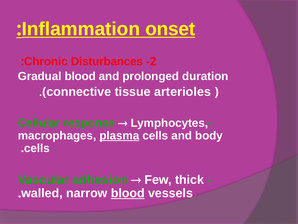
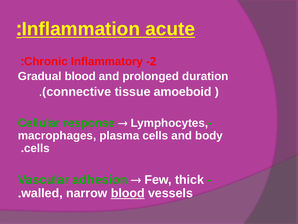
onset: onset -> acute (170, 29)
Disturbances: Disturbances -> Inflammatory (107, 61)
arterioles: arterioles -> amoeboid (183, 92)
plasma underline: present -> none (119, 135)
